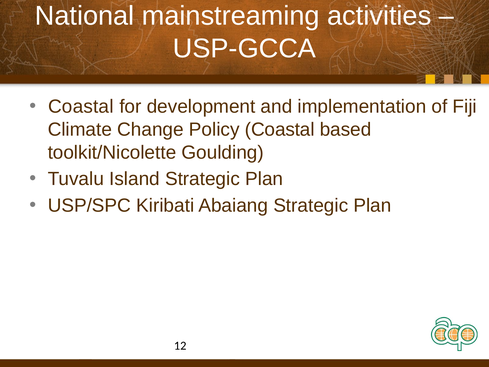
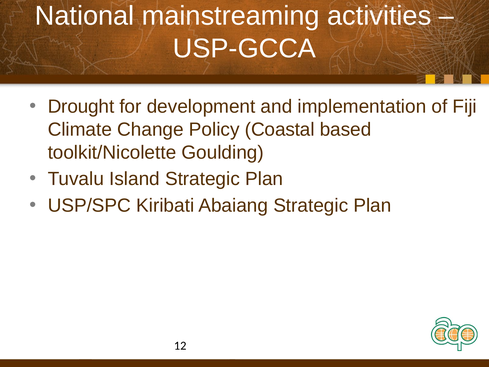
Coastal: Coastal -> Drought (81, 107)
